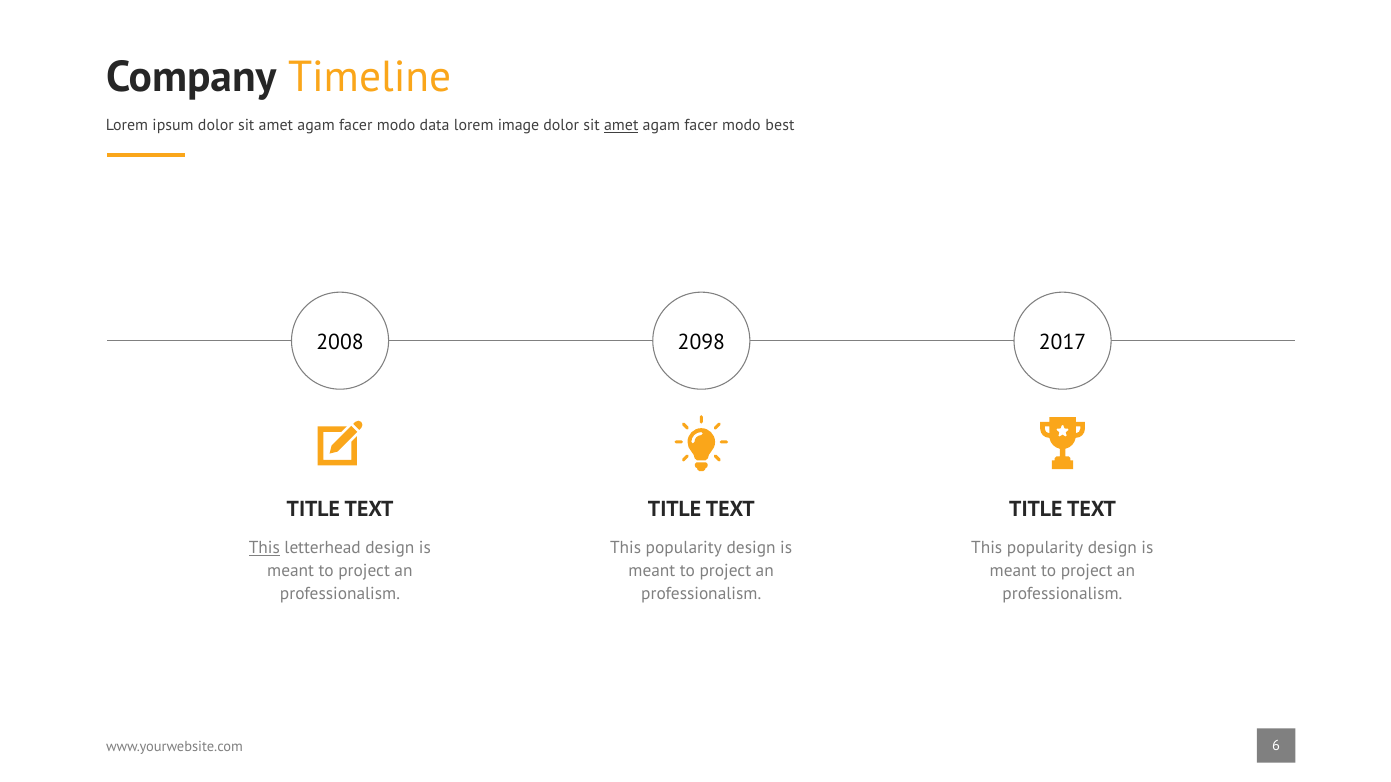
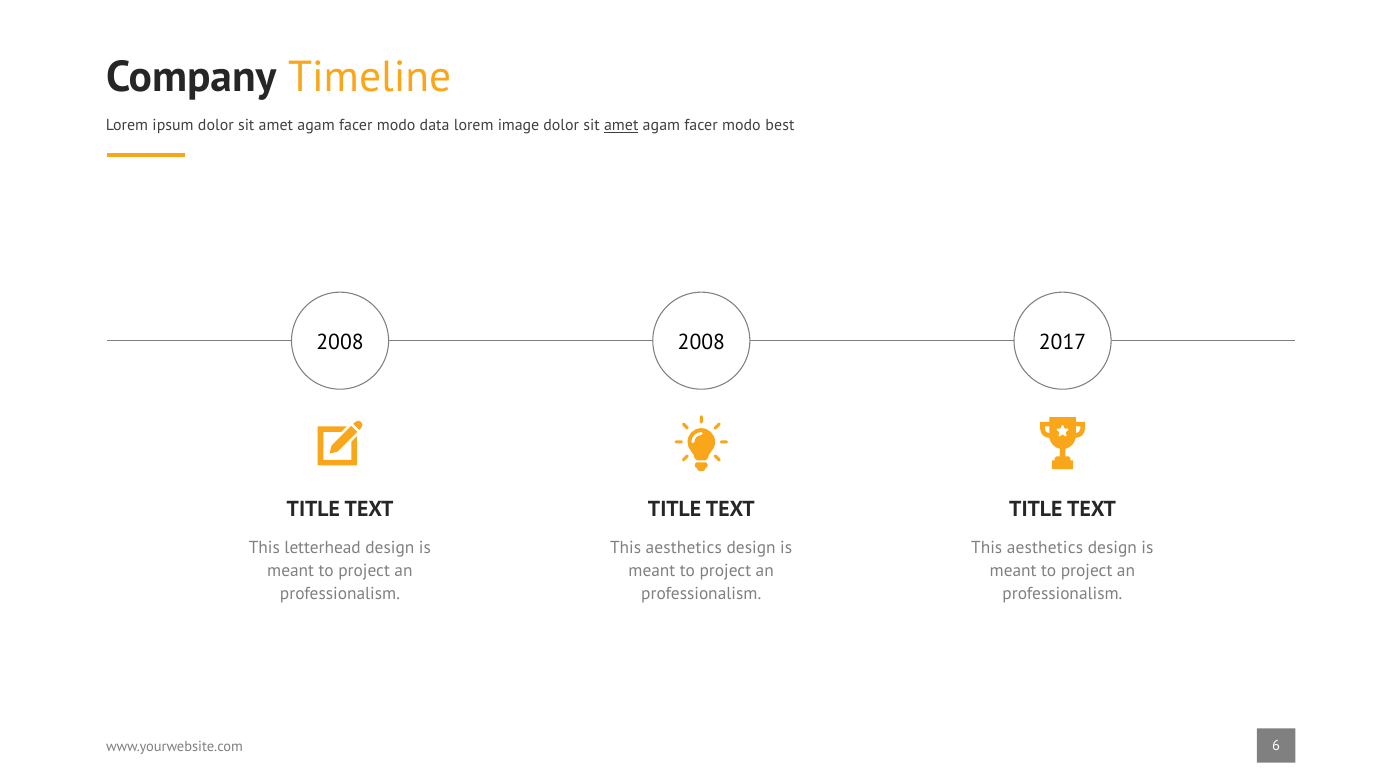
2008 2098: 2098 -> 2008 (701, 342)
This underline: present -> none (264, 548)
popularity: popularity -> aesthetics (684, 548)
popularity: popularity -> aesthetics (1045, 548)
